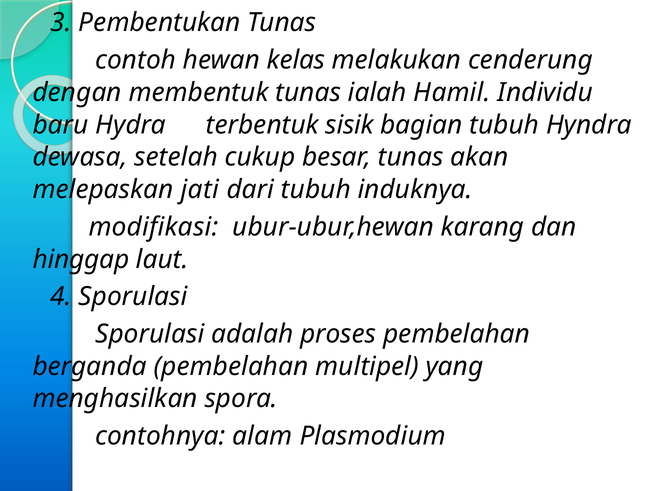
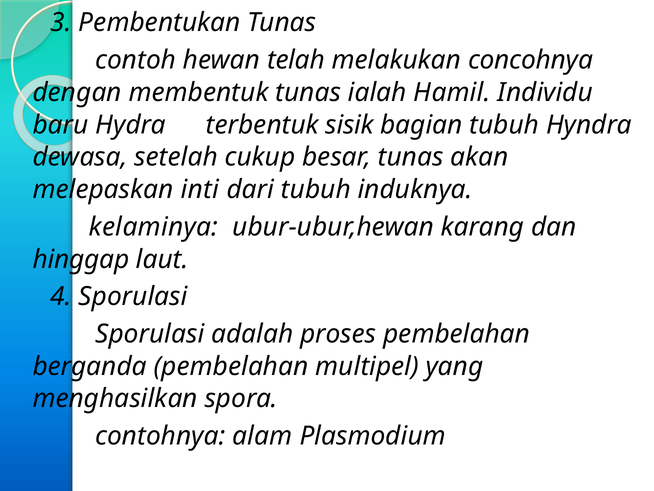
kelas: kelas -> telah (296, 60)
cenderung: cenderung -> concohnya (531, 60)
jati: jati -> inti (200, 189)
modifikasi: modifikasi -> kelaminya (153, 227)
